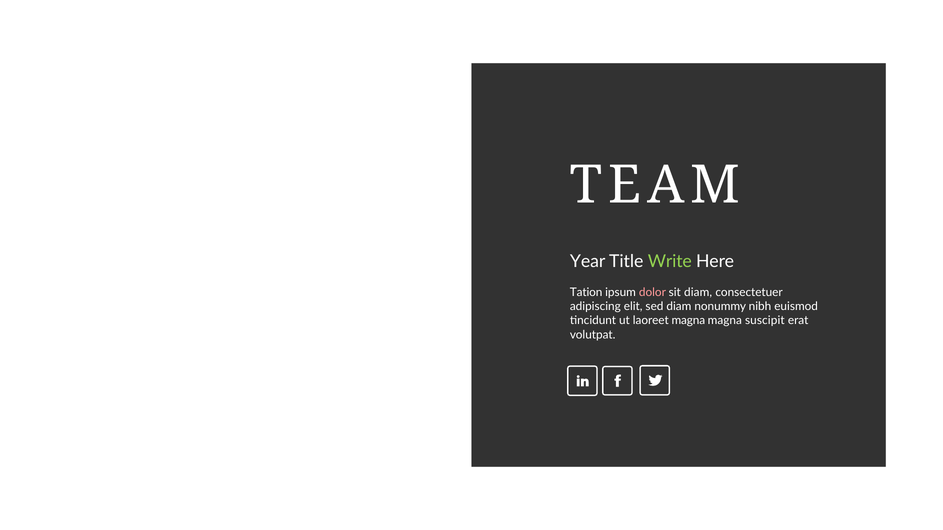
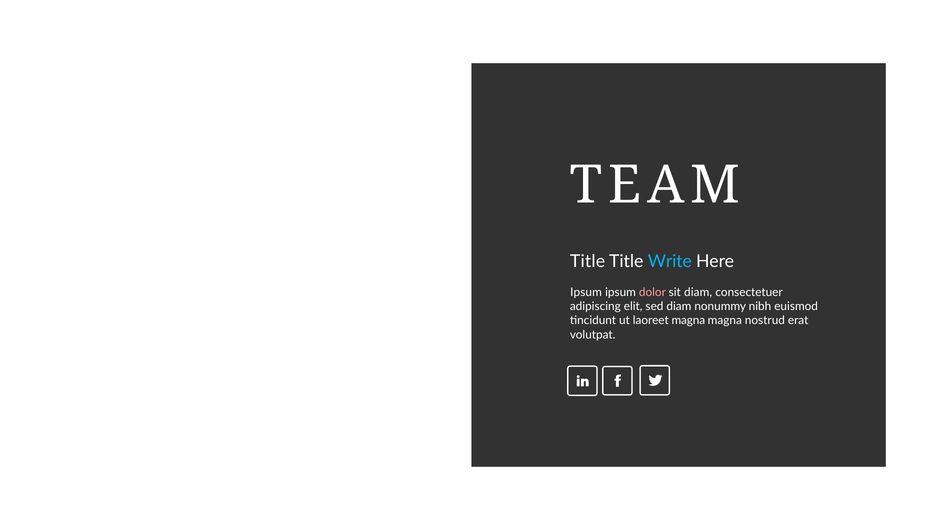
Year: Year -> Title (588, 261)
Write colour: light green -> light blue (670, 261)
Tation: Tation -> Ipsum (586, 292)
suscipit: suscipit -> nostrud (765, 321)
